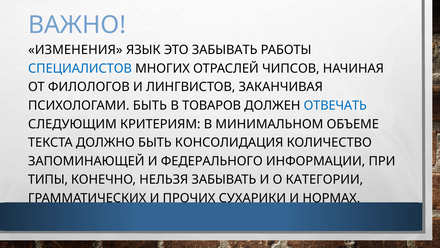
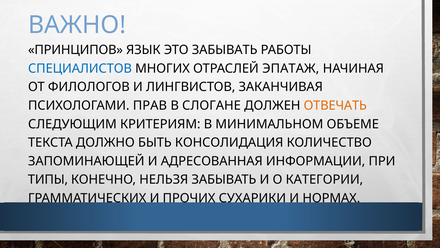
ИЗМЕНЕНИЯ: ИЗМЕНЕНИЯ -> ПРИНЦИПОВ (75, 50)
ЧИПСОВ: ЧИПСОВ -> ЭПАТАЖ (291, 68)
ПСИХОЛОГАМИ БЫТЬ: БЫТЬ -> ПРАВ (150, 105)
ТОВАРОВ: ТОВАРОВ -> СЛОГАНЕ (212, 105)
ОТВЕЧАТЬ colour: blue -> orange (335, 105)
ФЕДЕРАЛЬНОГО: ФЕДЕРАЛЬНОГО -> АДРЕСОВАННАЯ (212, 161)
